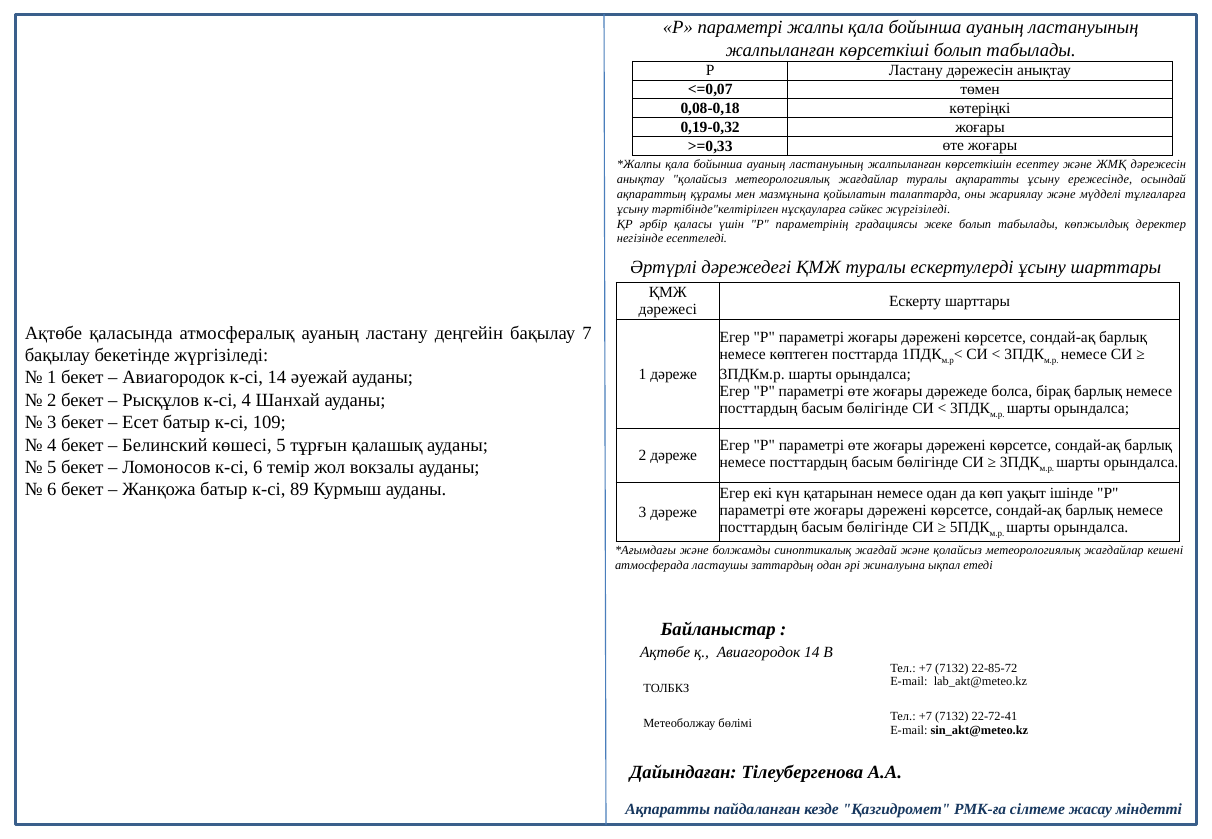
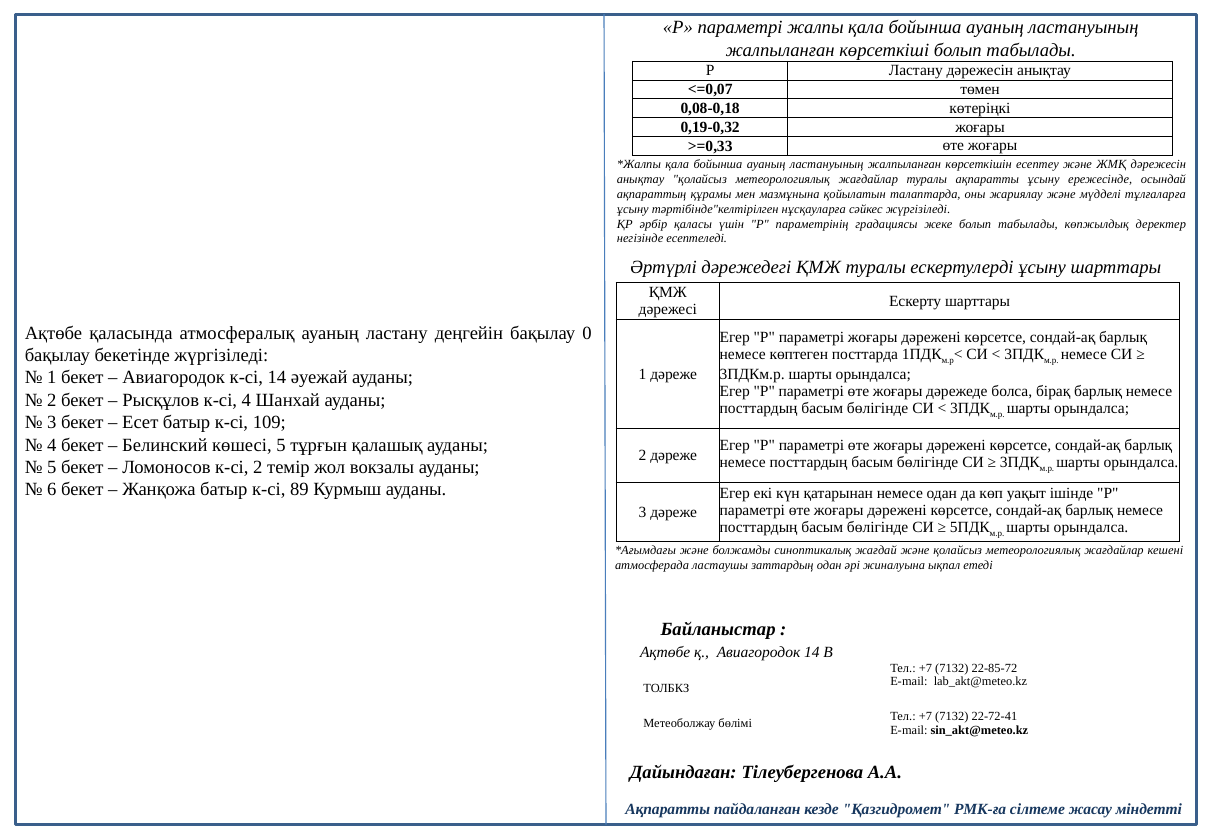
7: 7 -> 0 (587, 333)
к-сі 6: 6 -> 2 (258, 467)
